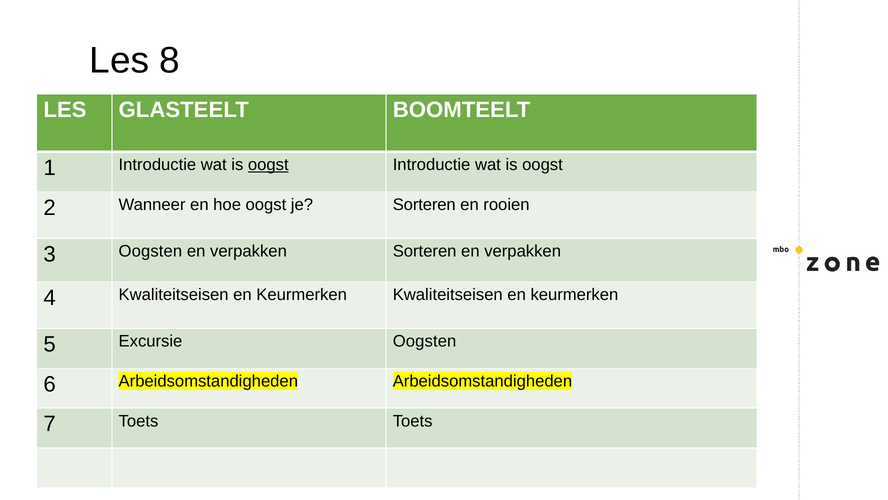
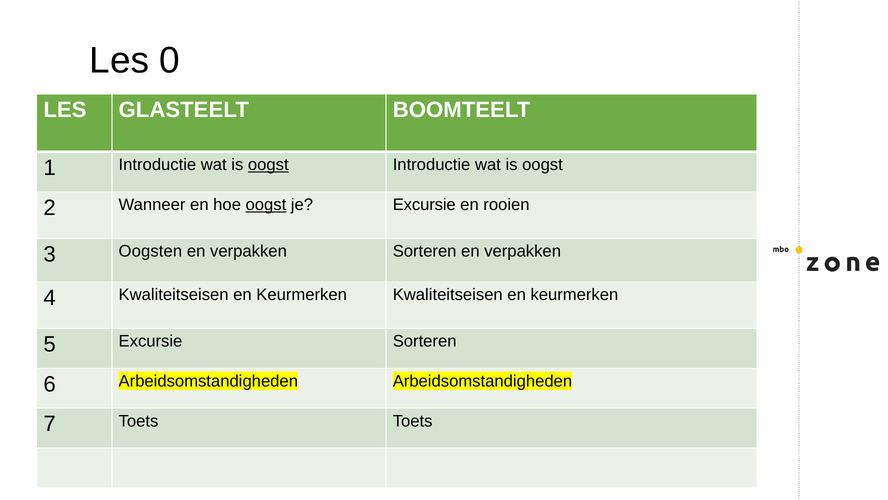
8: 8 -> 0 (170, 60)
oogst underline: none -> present (266, 204)
je Sorteren: Sorteren -> Excursie (424, 204)
Excursie Oogsten: Oogsten -> Sorteren (425, 341)
